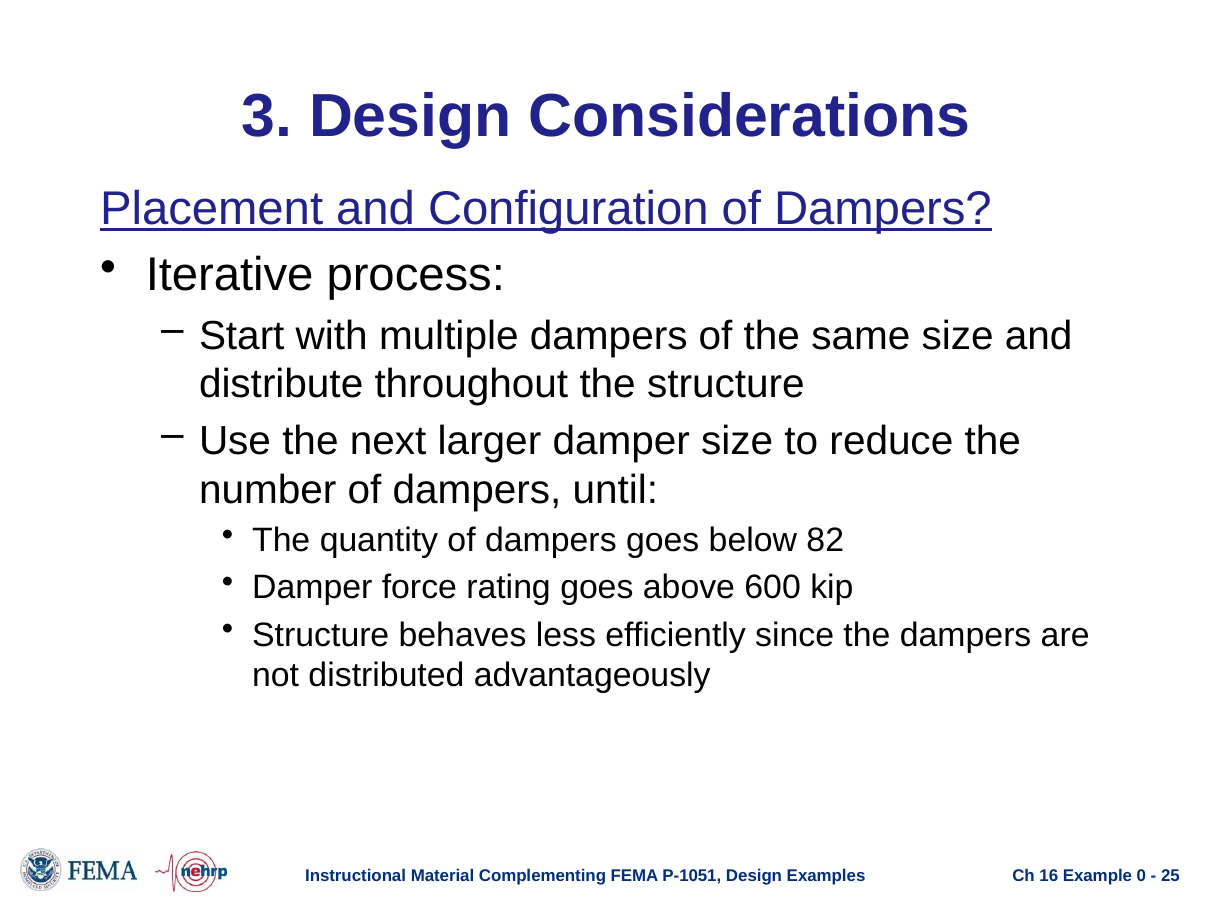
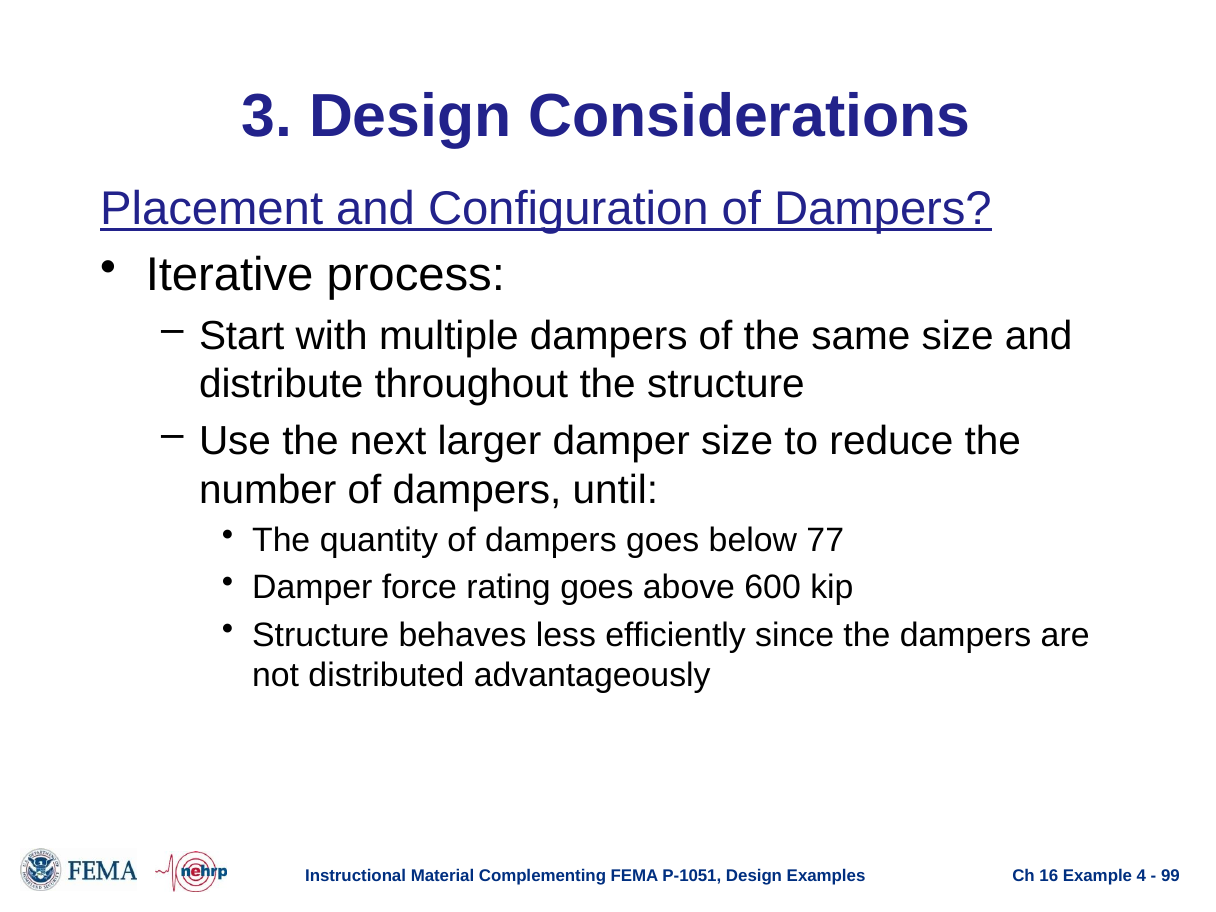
82: 82 -> 77 (825, 541)
0: 0 -> 4 (1141, 876)
25: 25 -> 99 (1170, 876)
